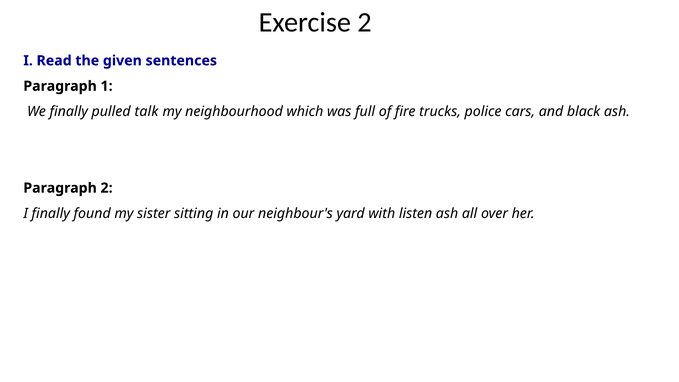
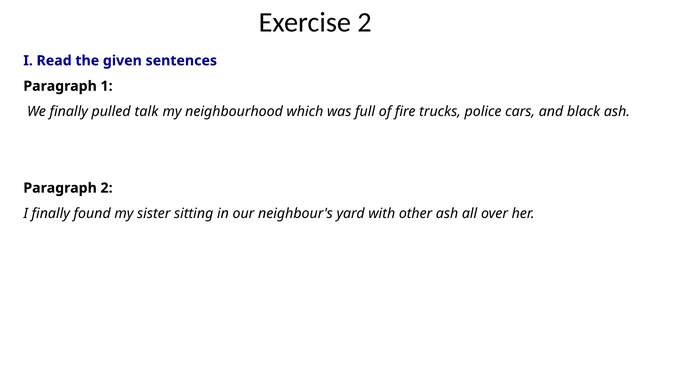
listen: listen -> other (416, 213)
